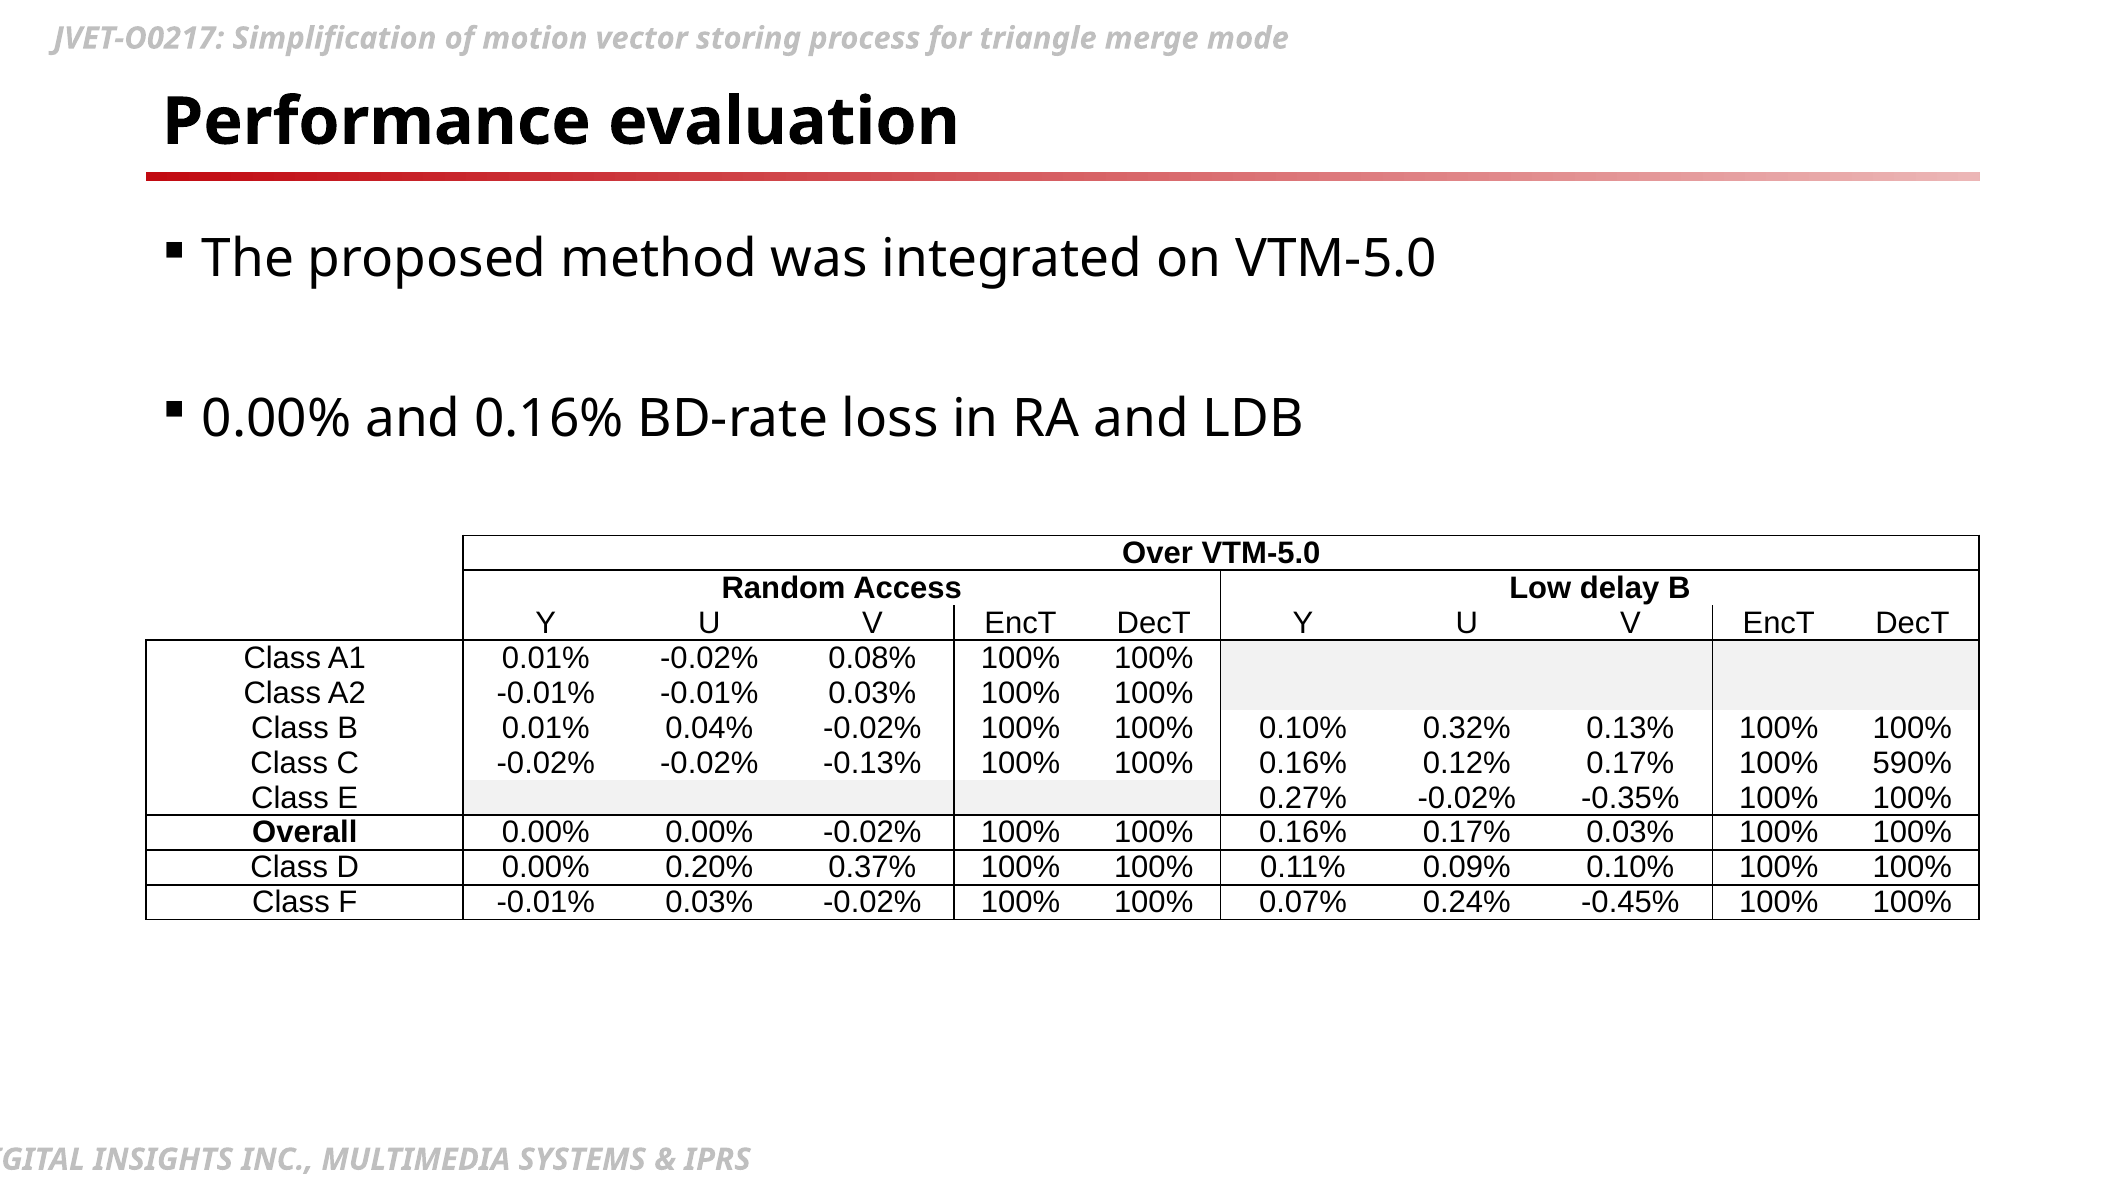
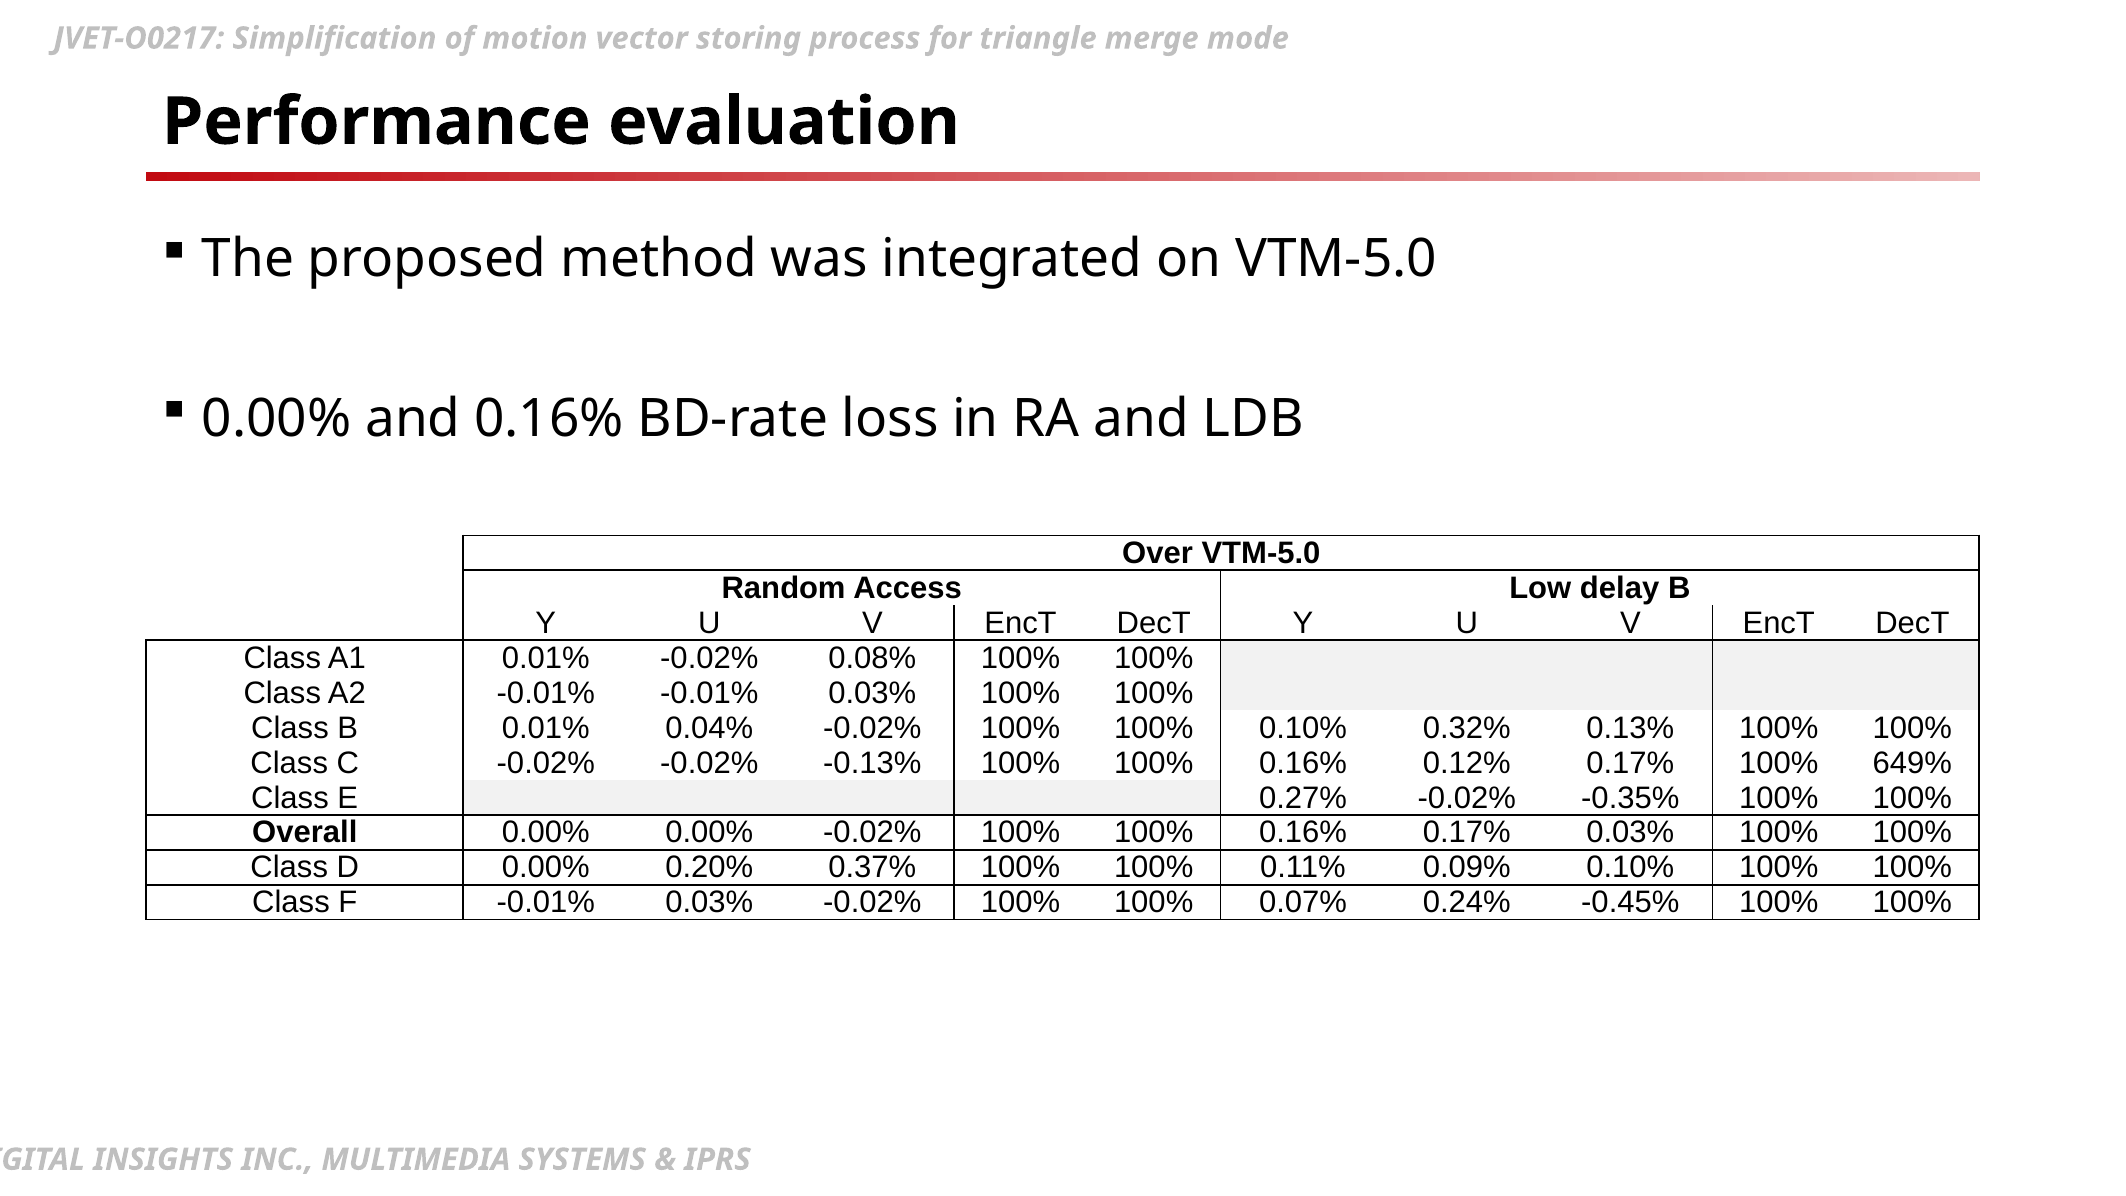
590%: 590% -> 649% (1912, 763)
